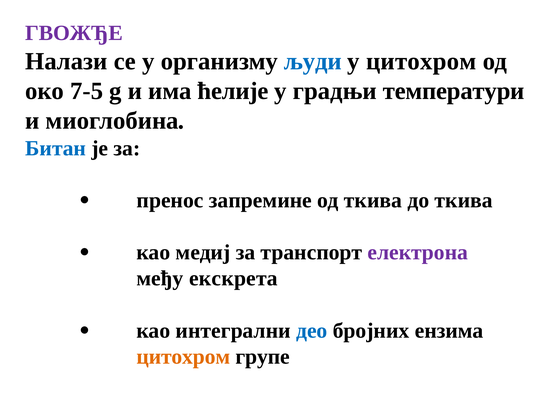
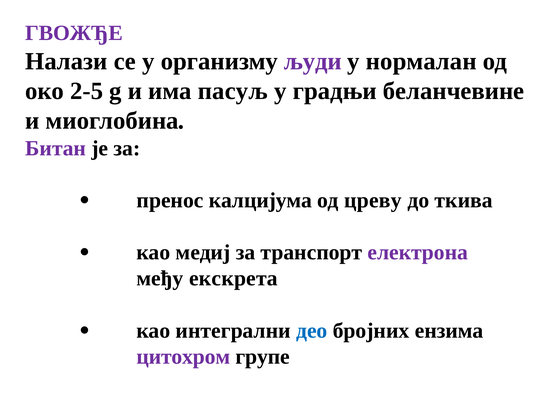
људи colour: blue -> purple (313, 61)
у цитохром: цитохром -> нормалан (421, 61)
7-5: 7-5 -> 2-5 (87, 91)
ћелије: ћелије -> пасуљ (233, 91)
температури: температури -> беланчевине (454, 91)
Битан colour: blue -> purple (56, 148)
запремине: запремине -> калцијума (260, 200)
од ткива: ткива -> цреву (373, 200)
цитохром colour: orange -> purple (183, 356)
